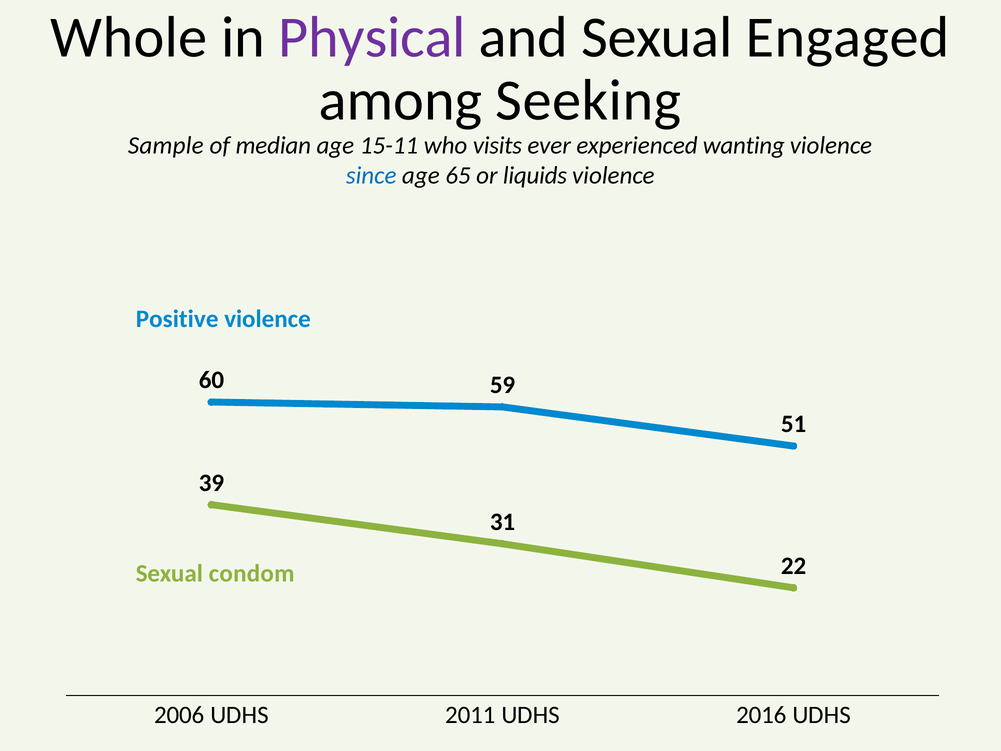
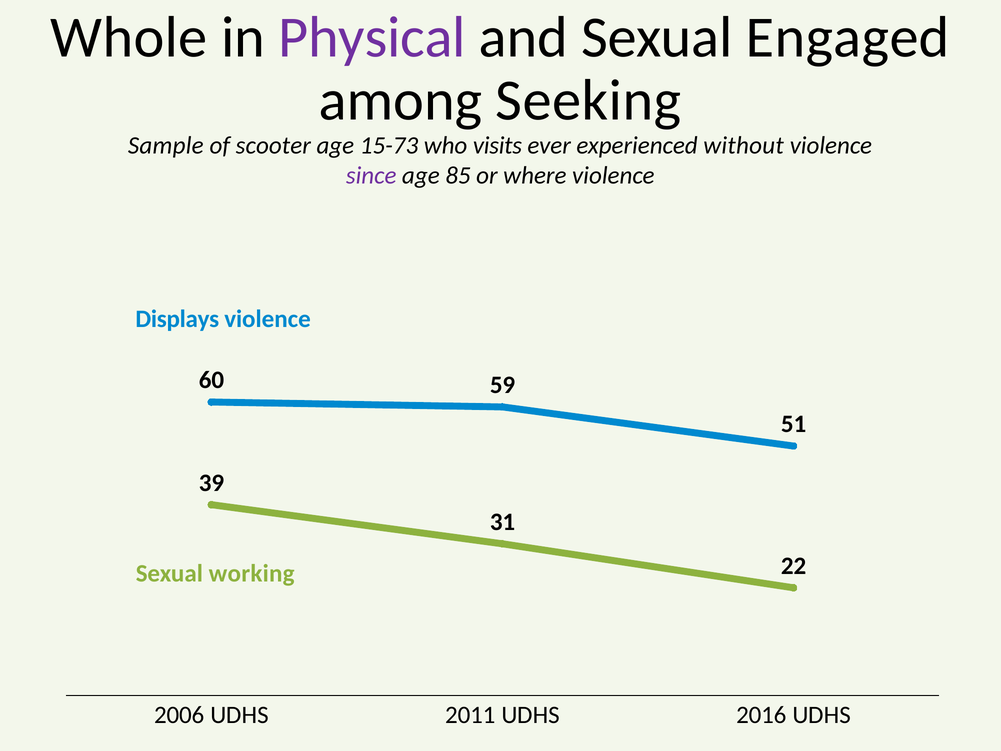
median: median -> scooter (273, 146)
15-11: 15-11 -> 15-73 (389, 146)
wanting: wanting -> without (744, 146)
since colour: blue -> purple (371, 176)
65: 65 -> 85 (458, 176)
liquids: liquids -> where (535, 176)
Positive: Positive -> Displays (177, 319)
condom: condom -> working (252, 573)
